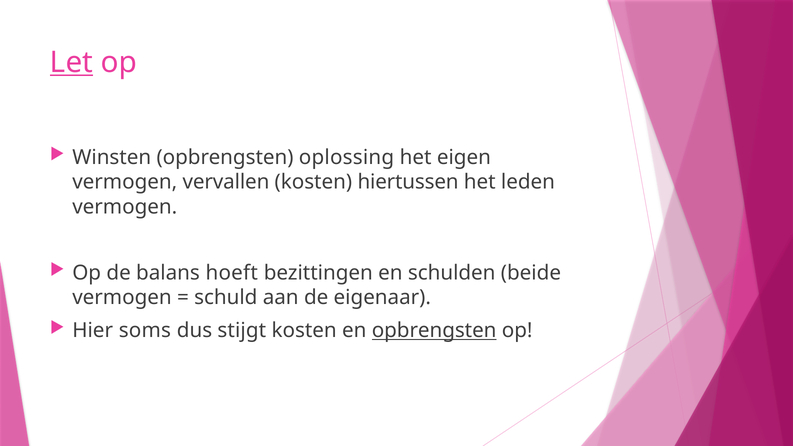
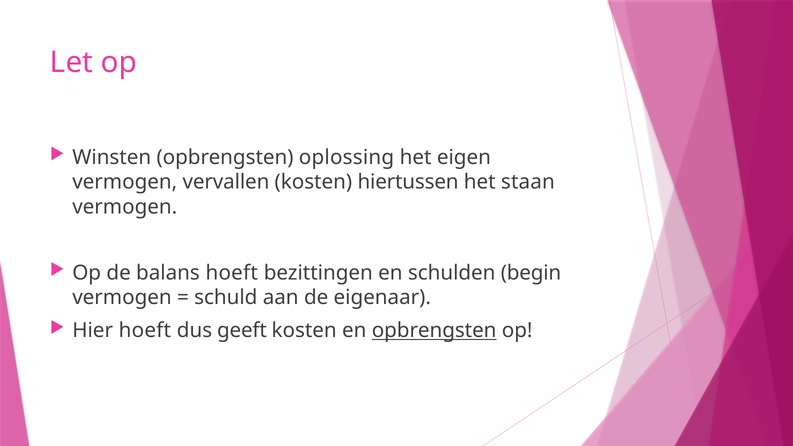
Let underline: present -> none (72, 63)
leden: leden -> staan (528, 182)
beide: beide -> begin (531, 273)
Hier soms: soms -> hoeft (145, 331)
stijgt: stijgt -> geeft (242, 331)
